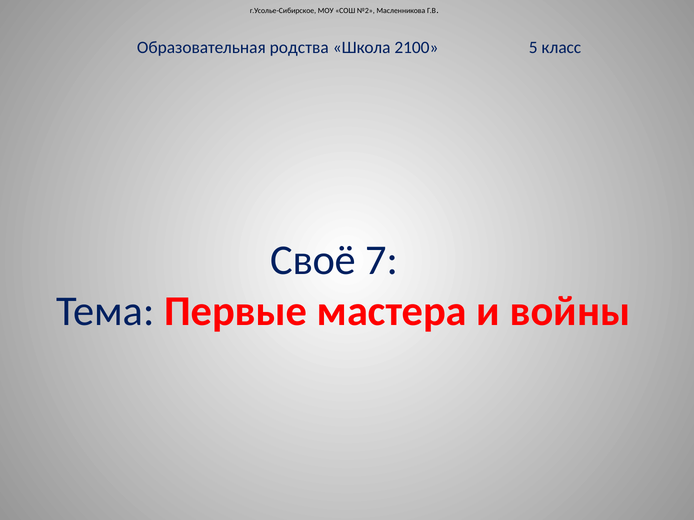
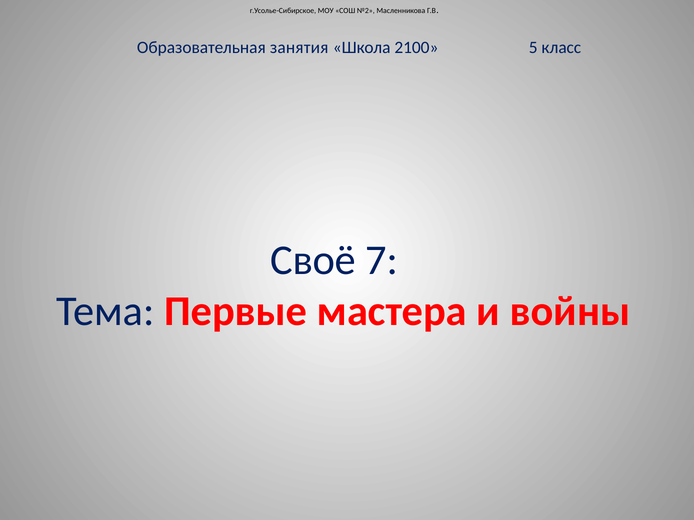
родства: родства -> занятия (299, 48)
